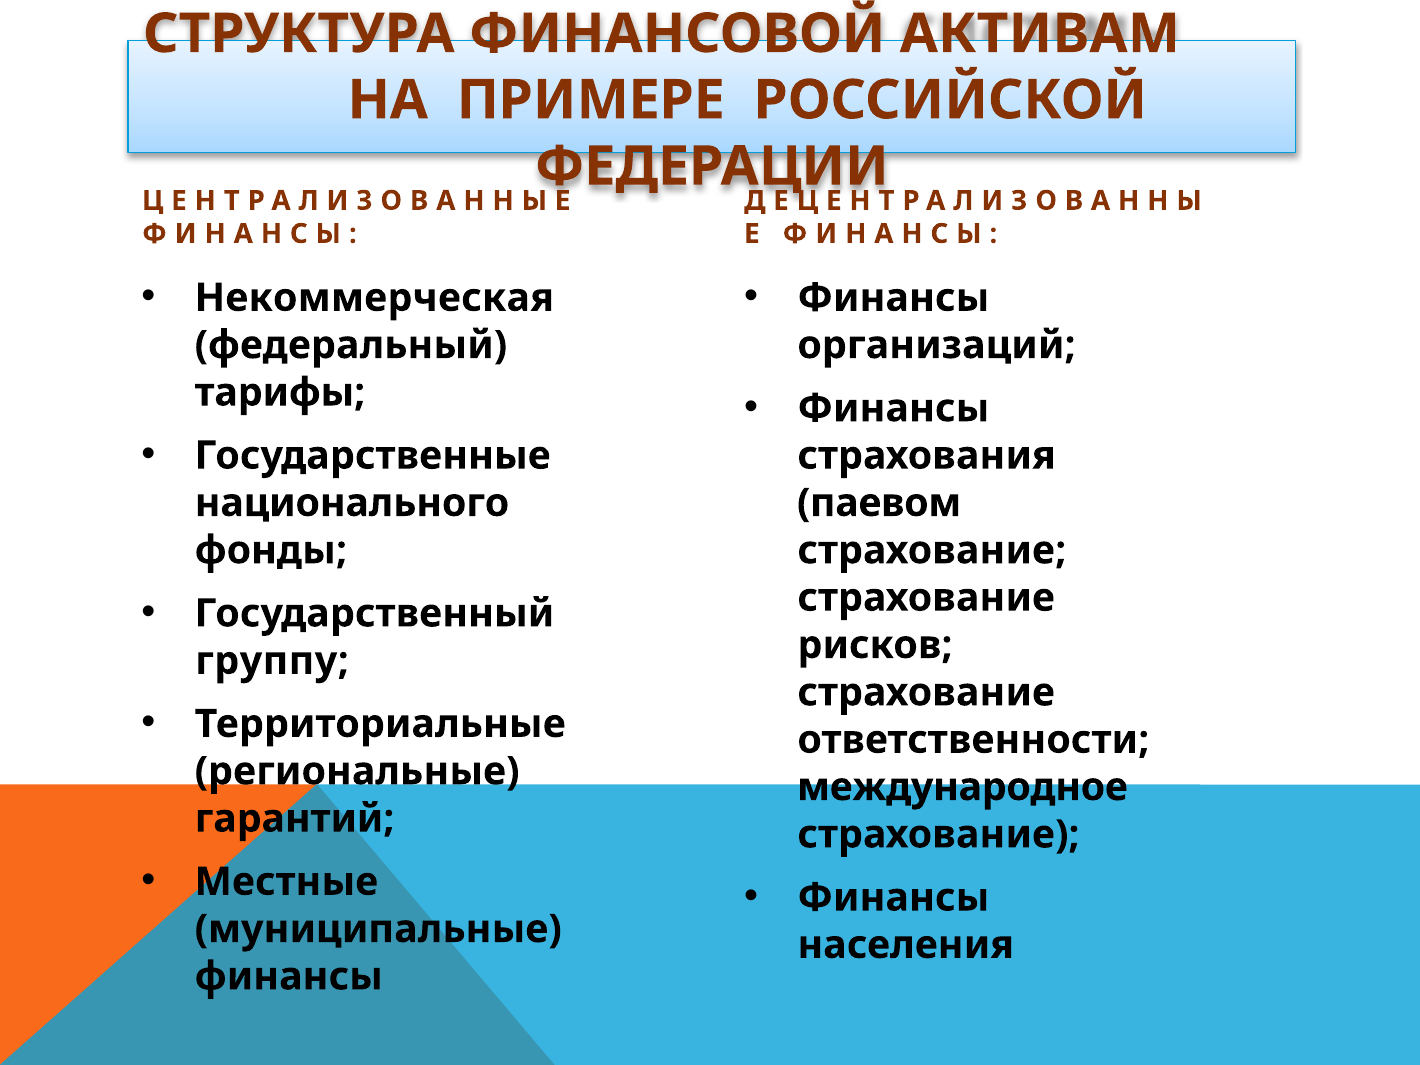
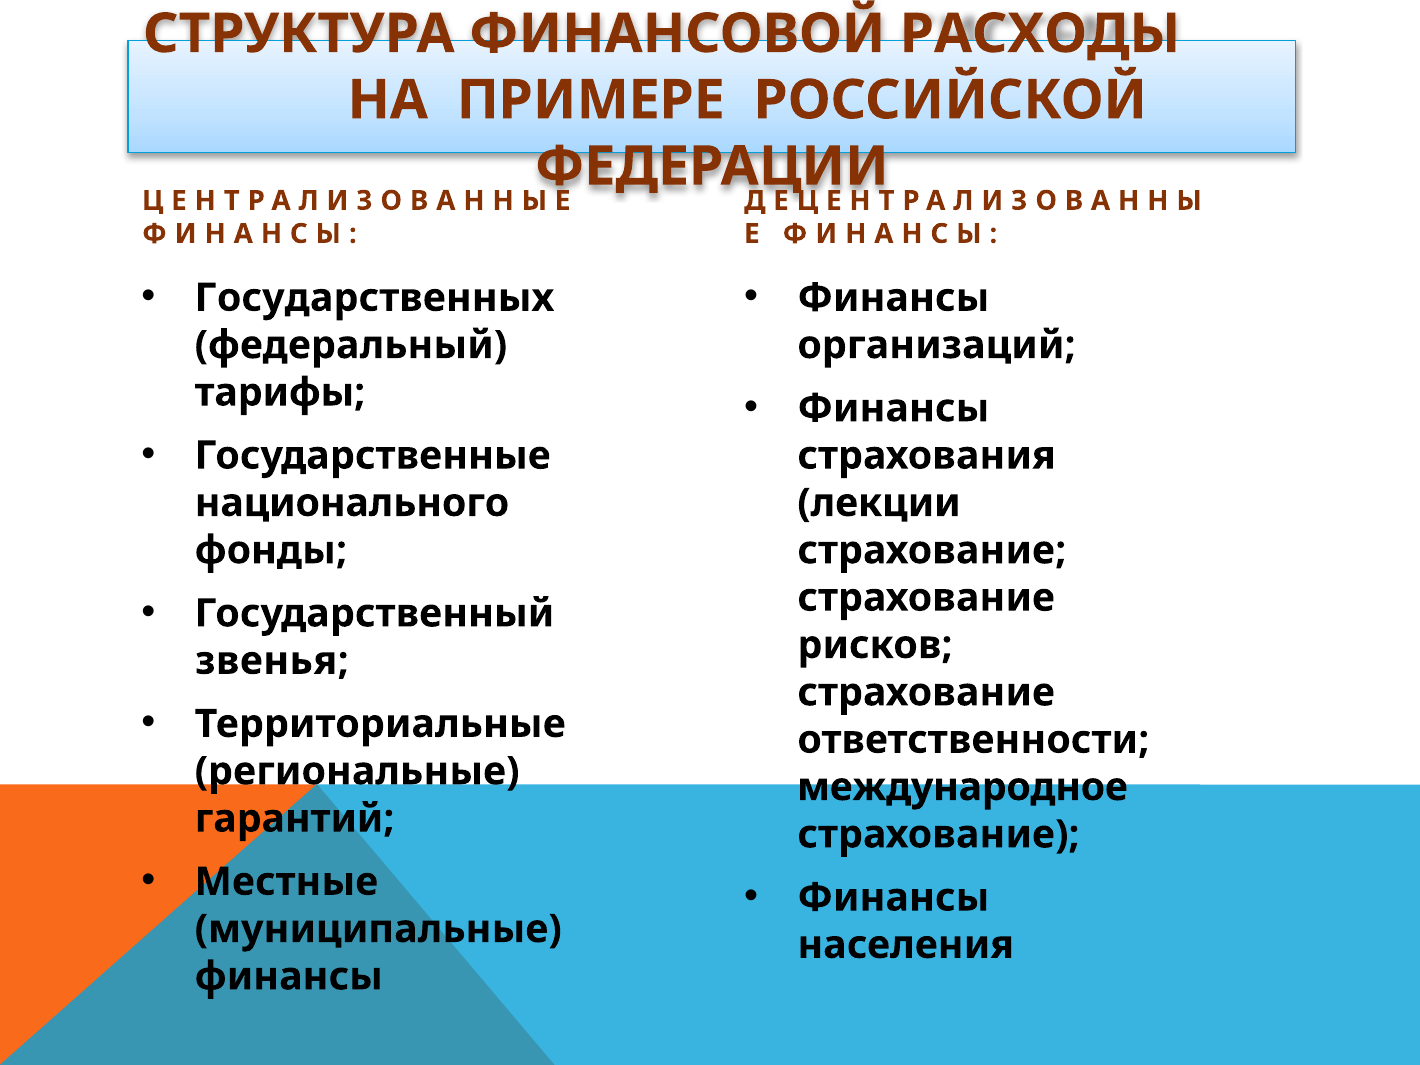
АКТИВАМ: АКТИВАМ -> РАСХОДЫ (1040, 34)
Некоммерческая: Некоммерческая -> Государственных (374, 298)
паевом: паевом -> лекции (879, 503)
группу: группу -> звенья (272, 661)
